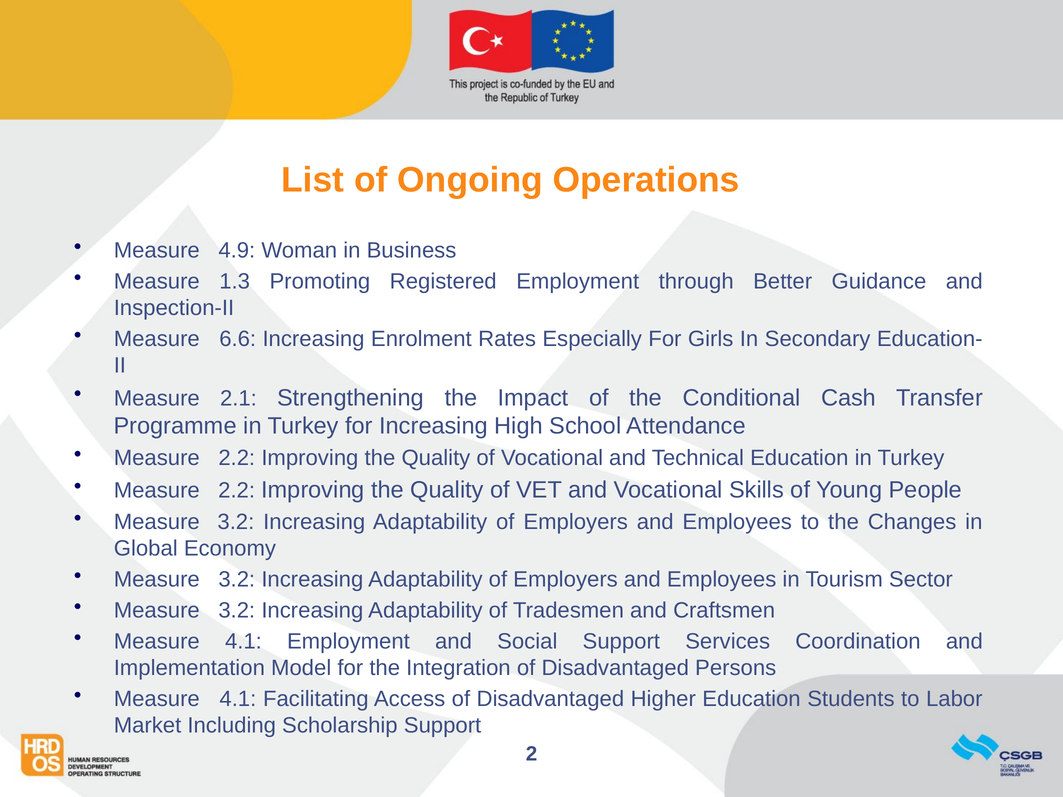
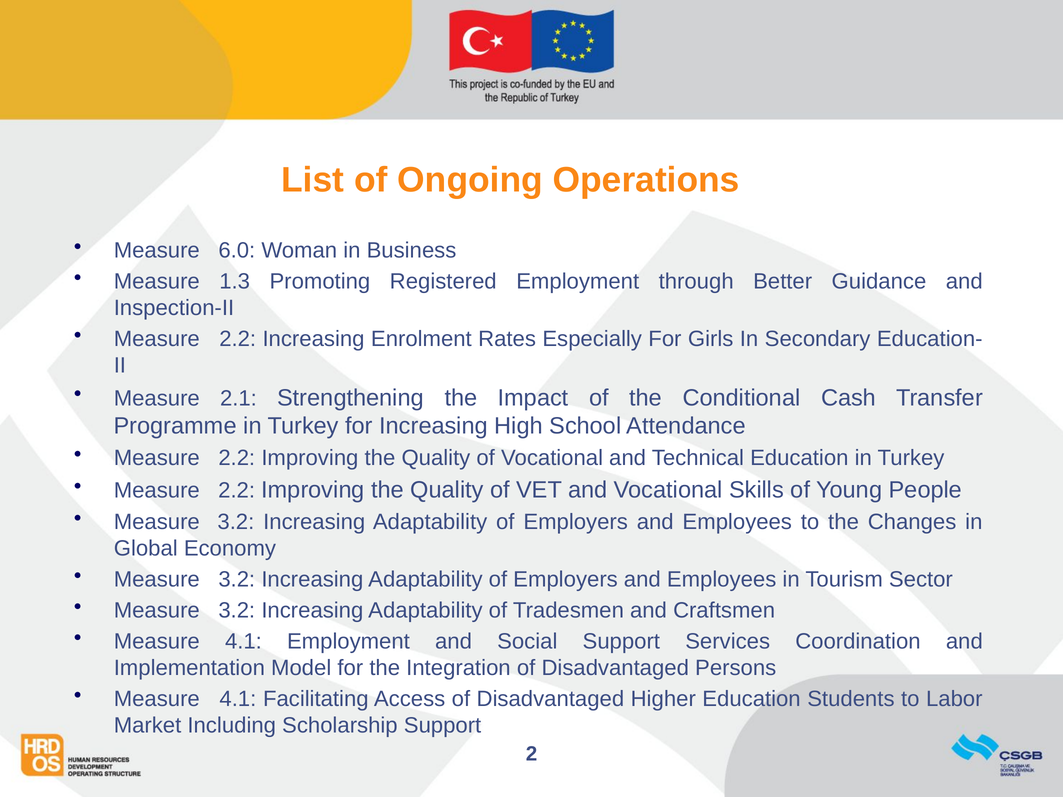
4.9: 4.9 -> 6.0 (237, 250)
6.6: 6.6 -> 2.2 (238, 339)
